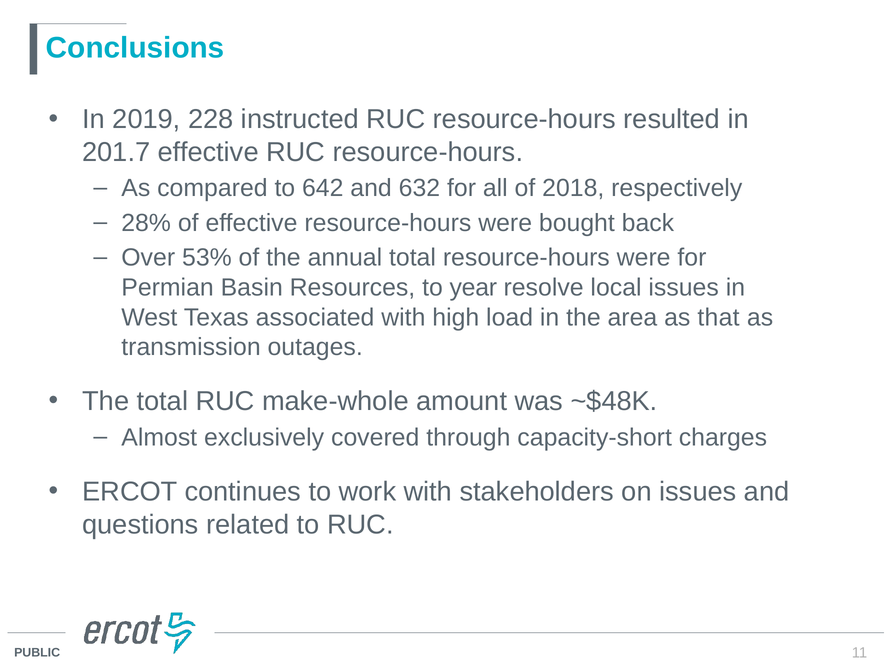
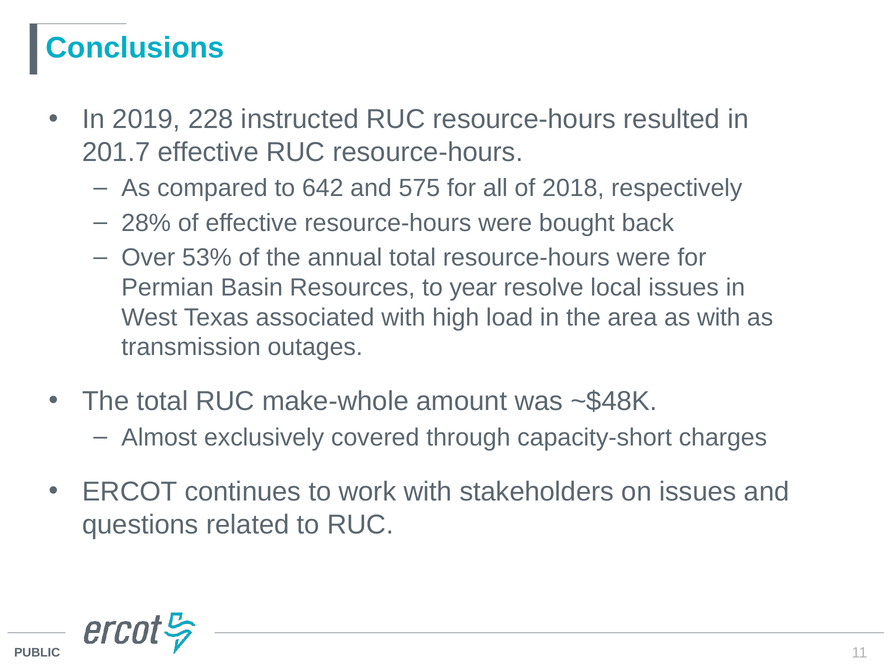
632: 632 -> 575 (419, 188)
as that: that -> with (719, 317)
